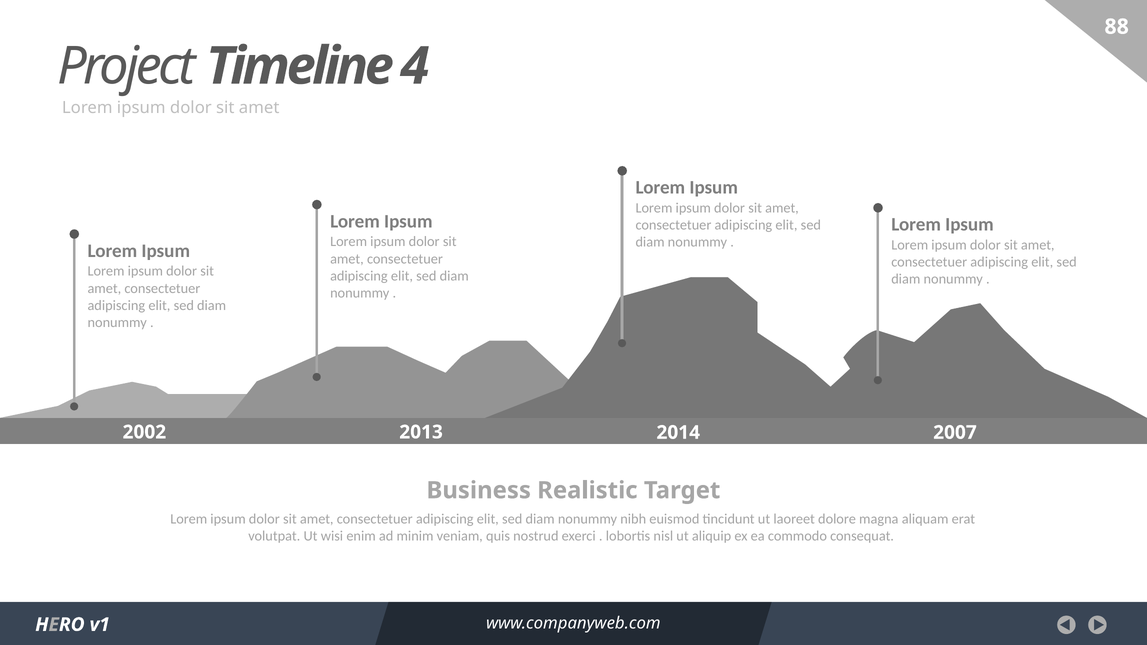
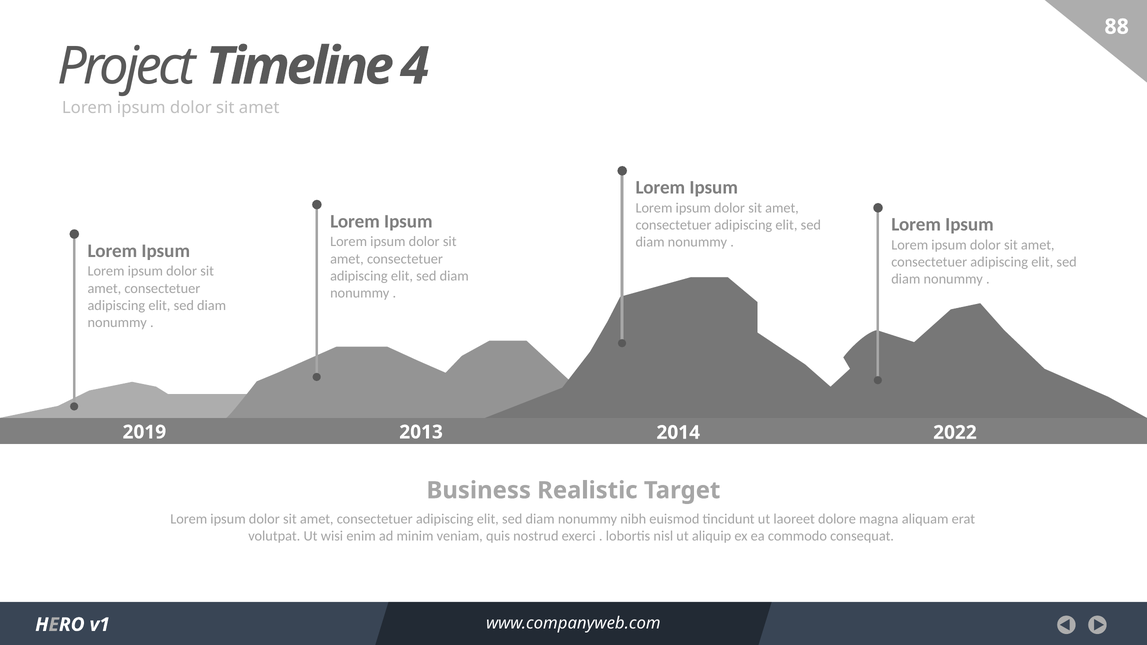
2002: 2002 -> 2019 (144, 432)
2007: 2007 -> 2022 (955, 433)
